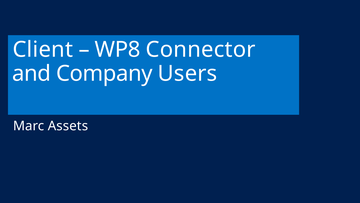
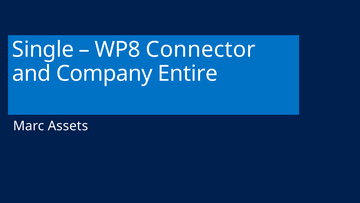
Client: Client -> Single (43, 49)
Users: Users -> Entire (188, 73)
